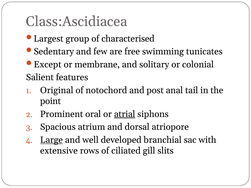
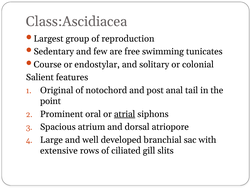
characterised: characterised -> reproduction (128, 39)
Except: Except -> Course (48, 65)
membrane: membrane -> endostylar (97, 65)
Large underline: present -> none (51, 140)
